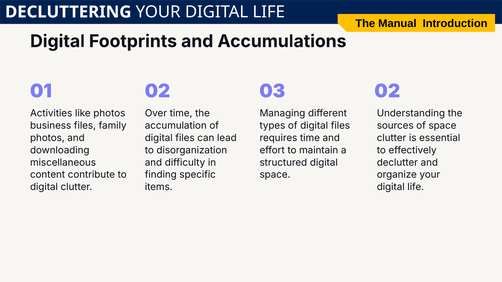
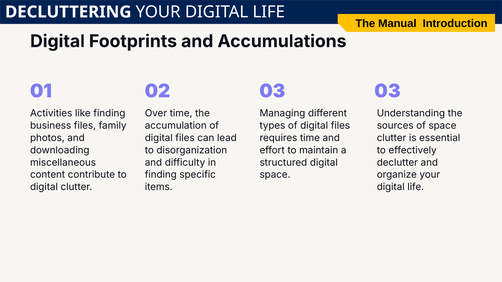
01 02: 02 -> 03 (388, 91)
like photos: photos -> finding (109, 114)
